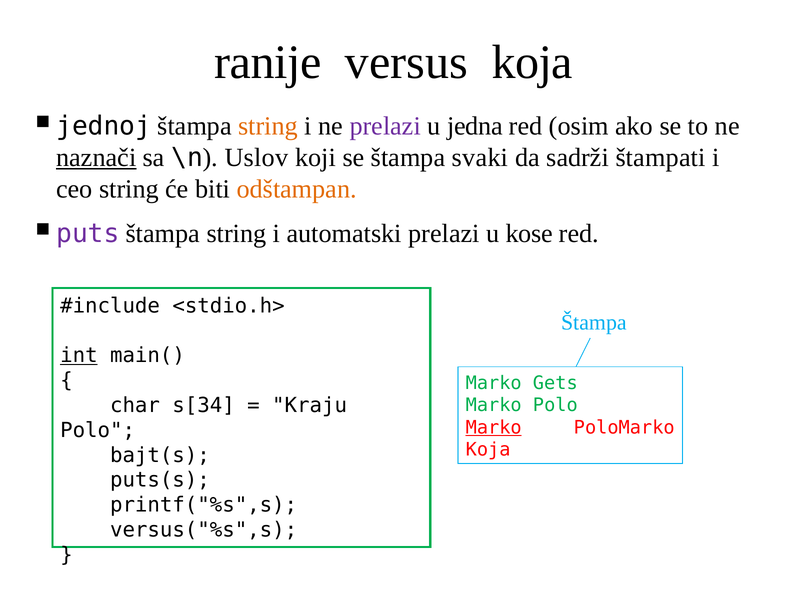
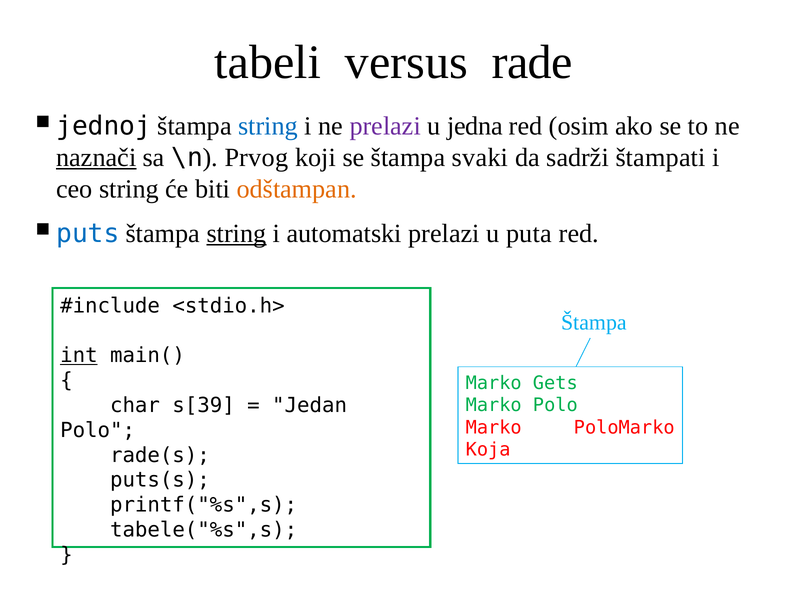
ranije: ranije -> tabeli (268, 63)
versus koja: koja -> rade (532, 63)
string colour: orange -> blue (268, 126)
Uslov: Uslov -> Prvog (256, 157)
puts colour: purple -> blue (88, 234)
string underline: none -> present (236, 234)
kose: kose -> puta (529, 234)
s[34: s[34 -> s[39 (204, 406)
Kraju: Kraju -> Jedan (310, 406)
Marko underline: present -> none (494, 428)
bajt(s: bajt(s -> rade(s (160, 455)
versus("%s",s: versus("%s",s -> tabele("%s",s (204, 530)
